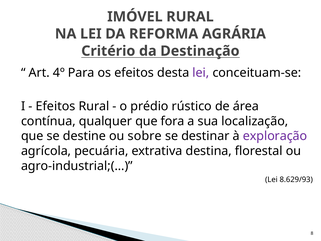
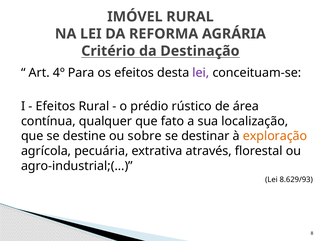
fora: fora -> fato (173, 121)
exploração colour: purple -> orange (275, 136)
destina: destina -> através (209, 151)
